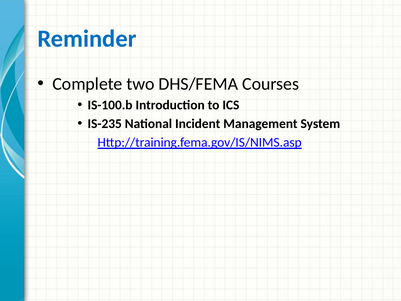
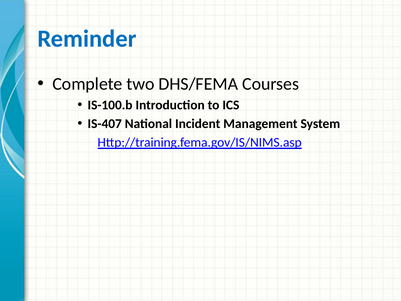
IS-235: IS-235 -> IS-407 (105, 124)
